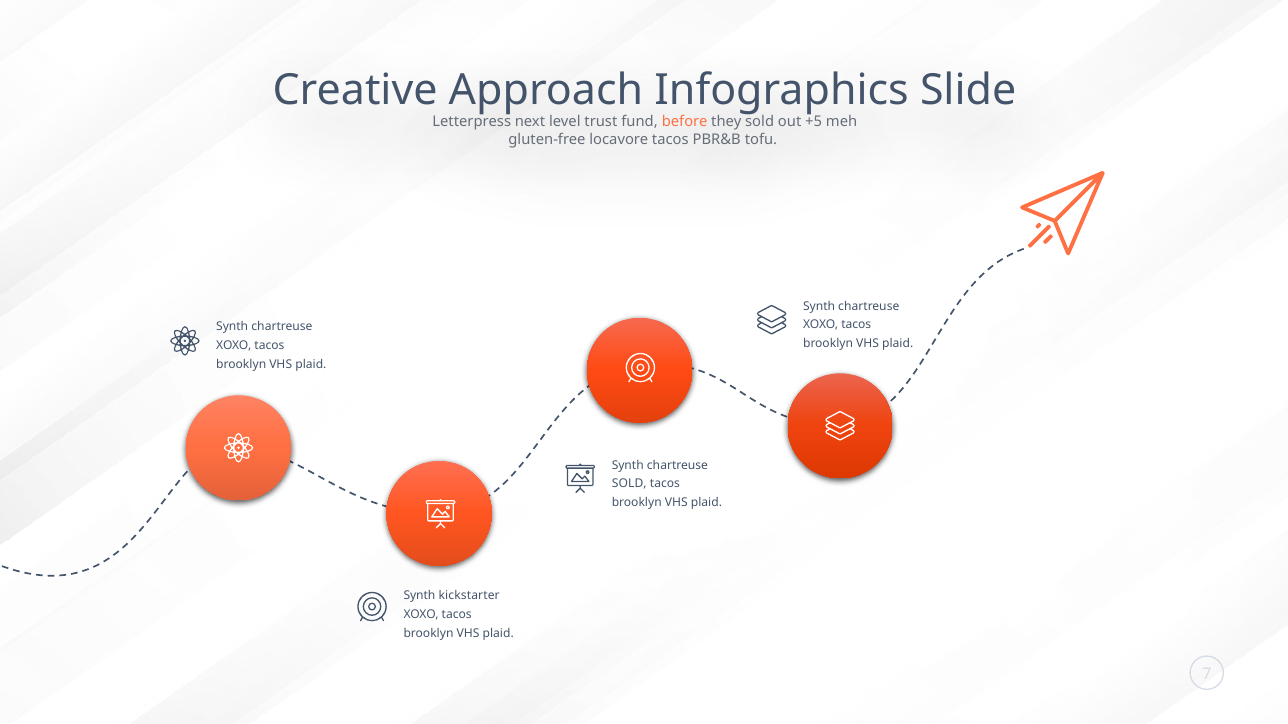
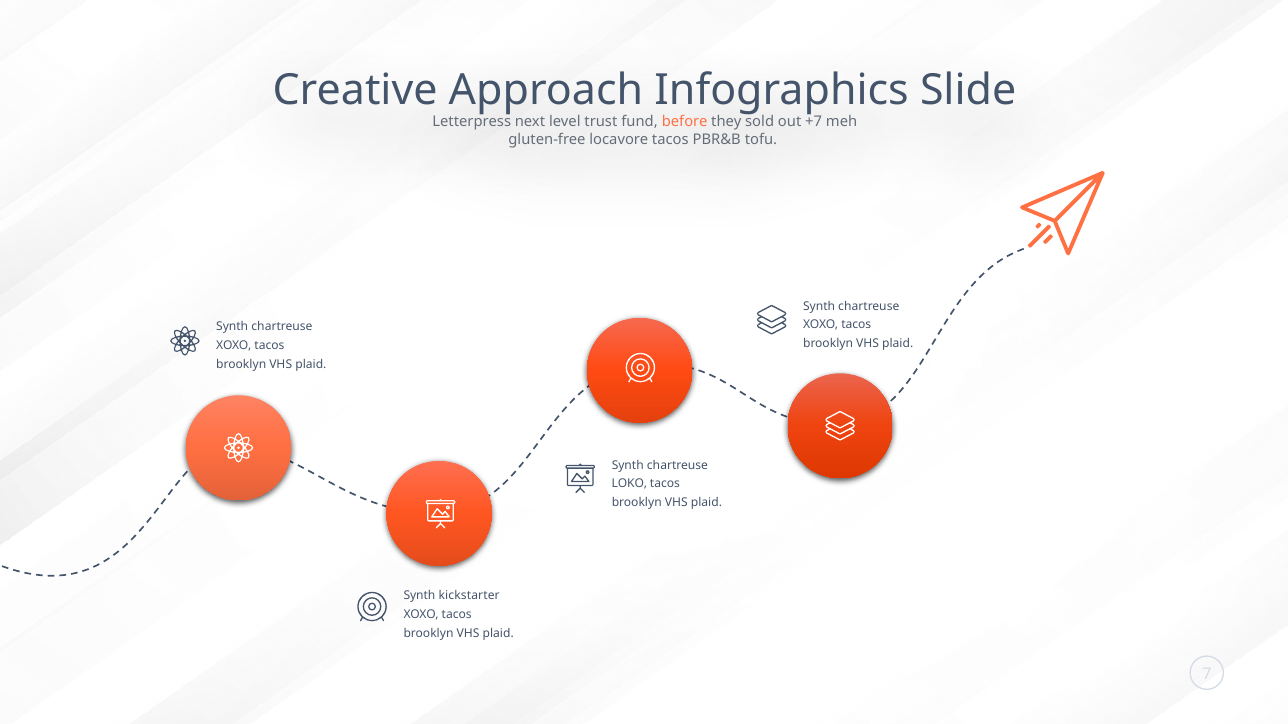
+5: +5 -> +7 (814, 122)
SOLD: SOLD -> LOKO (629, 484)
